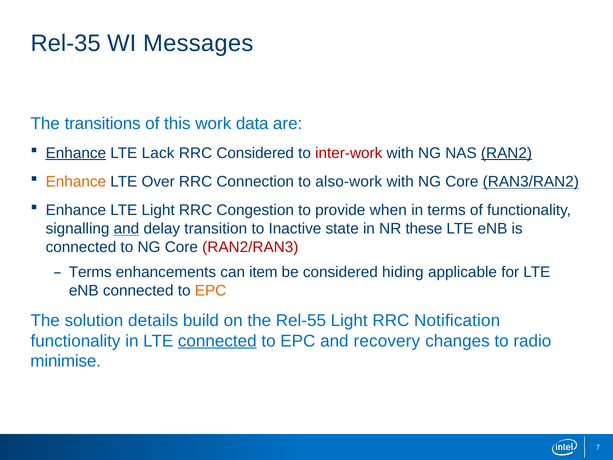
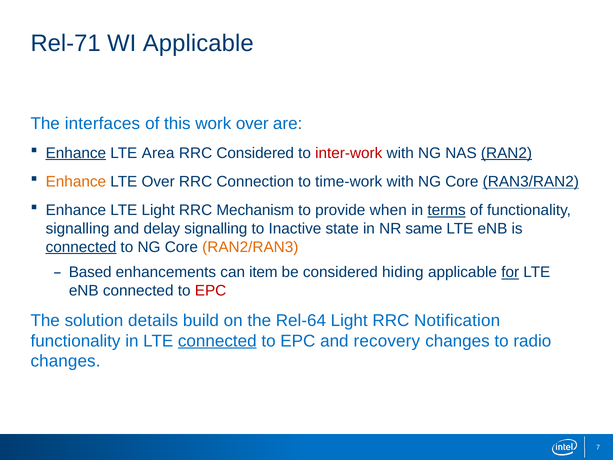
Rel-35: Rel-35 -> Rel-71 (66, 44)
WI Messages: Messages -> Applicable (198, 44)
transitions: transitions -> interfaces (102, 123)
work data: data -> over (252, 123)
Lack: Lack -> Area (158, 153)
also-work: also-work -> time-work (349, 182)
Congestion: Congestion -> Mechanism (255, 210)
terms underline: none -> present (447, 210)
and underline: present -> none (126, 229)
delay transition: transition -> signalling (216, 229)
these: these -> same (424, 229)
connected underline: none -> present (81, 247)
RAN2/RAN3 colour: red -> orange (250, 247)
Terms: Terms -> Based (90, 272)
for underline: none -> present (510, 272)
EPC colour: orange -> red (211, 291)
Rel-55: Rel-55 -> Rel-64 (301, 320)
minimise: minimise -> changes (66, 361)
